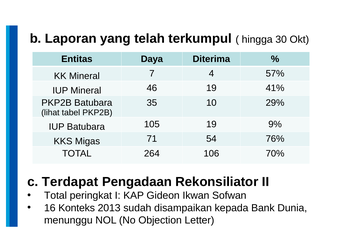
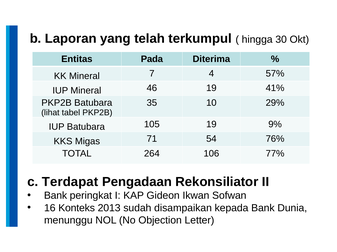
Daya: Daya -> Pada (152, 59)
70%: 70% -> 77% (275, 154)
Total: Total -> Bank (56, 196)
